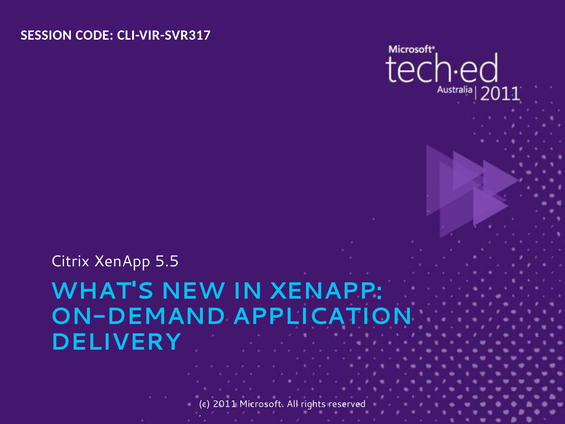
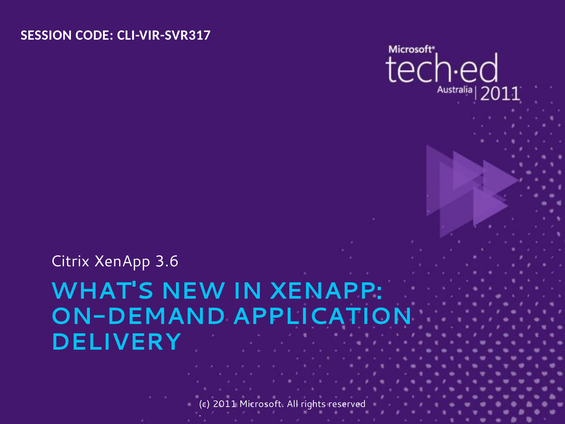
5.5: 5.5 -> 3.6 (167, 261)
